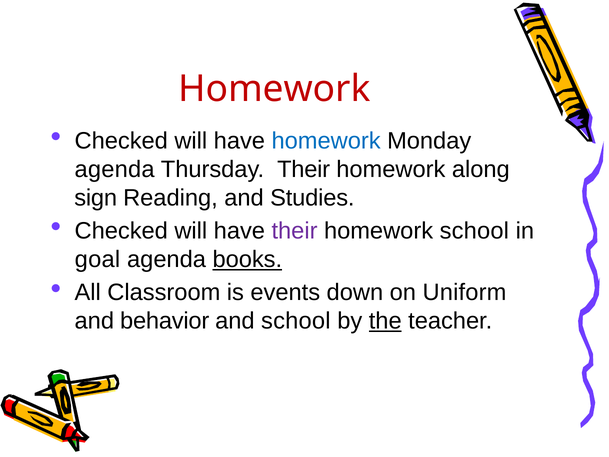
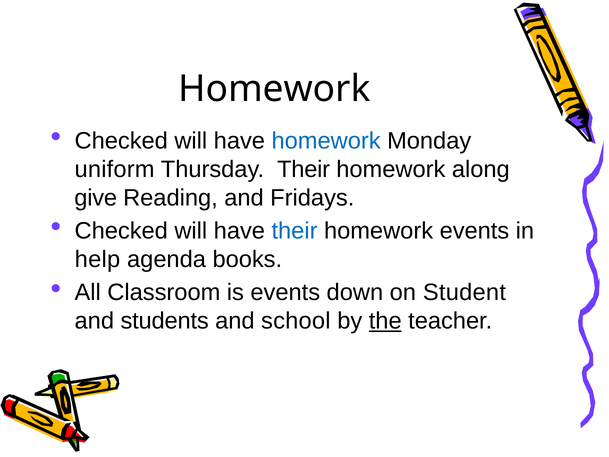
Homework colour: red -> black (274, 89)
agenda: agenda -> uniform (115, 169)
sign: sign -> give (96, 198)
Studies: Studies -> Fridays (312, 198)
their colour: purple -> blue (295, 231)
homework school: school -> events (474, 231)
goal: goal -> help (97, 259)
books underline: present -> none (247, 259)
Uniform: Uniform -> Student (464, 292)
behavior: behavior -> students (165, 321)
